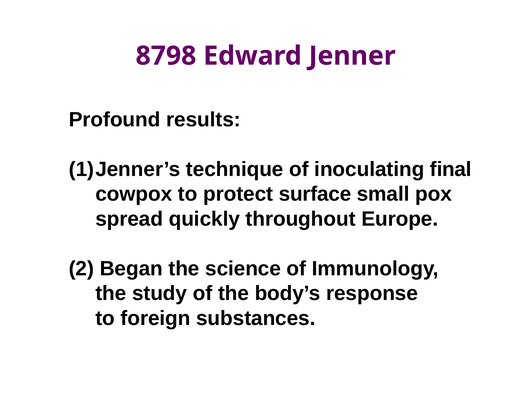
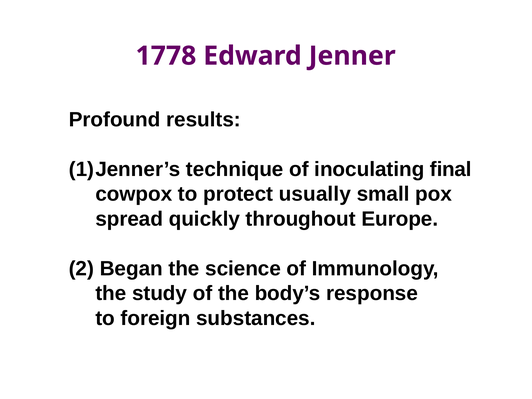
8798: 8798 -> 1778 (166, 56)
surface: surface -> usually (315, 194)
